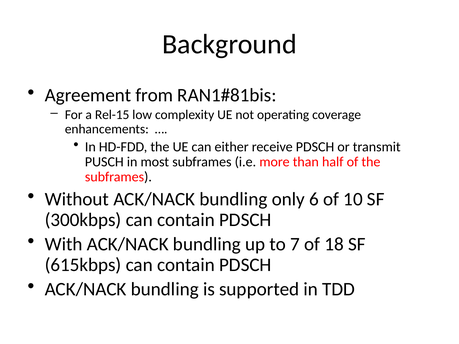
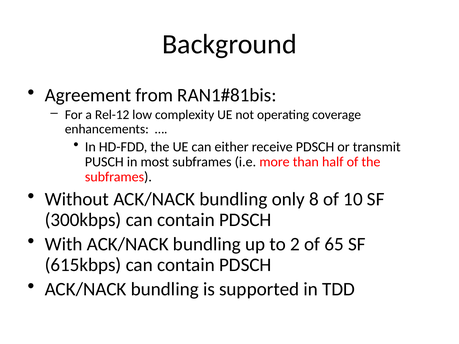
Rel-15: Rel-15 -> Rel-12 (112, 115)
6: 6 -> 8 (314, 199)
7: 7 -> 2 (295, 244)
18: 18 -> 65 (334, 244)
